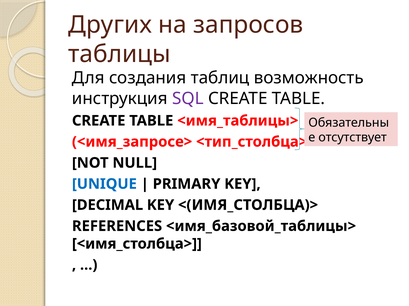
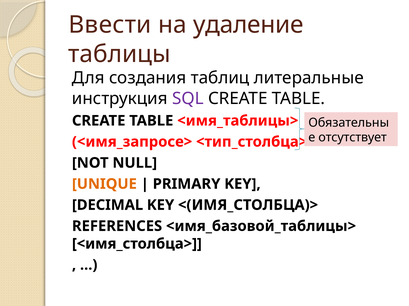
Других: Других -> Ввести (110, 25)
запросов: запросов -> удаление (248, 25)
возможность: возможность -> литеральные (309, 78)
UNIQUE colour: blue -> orange (104, 184)
